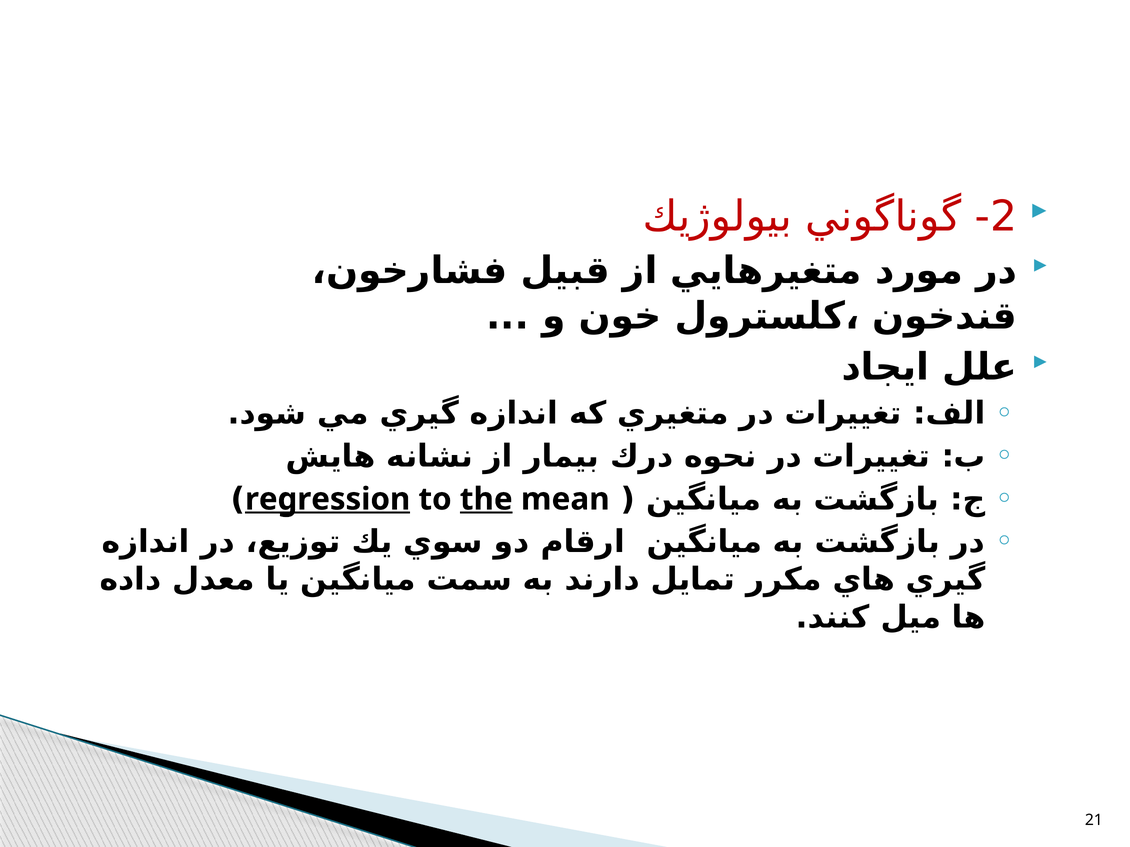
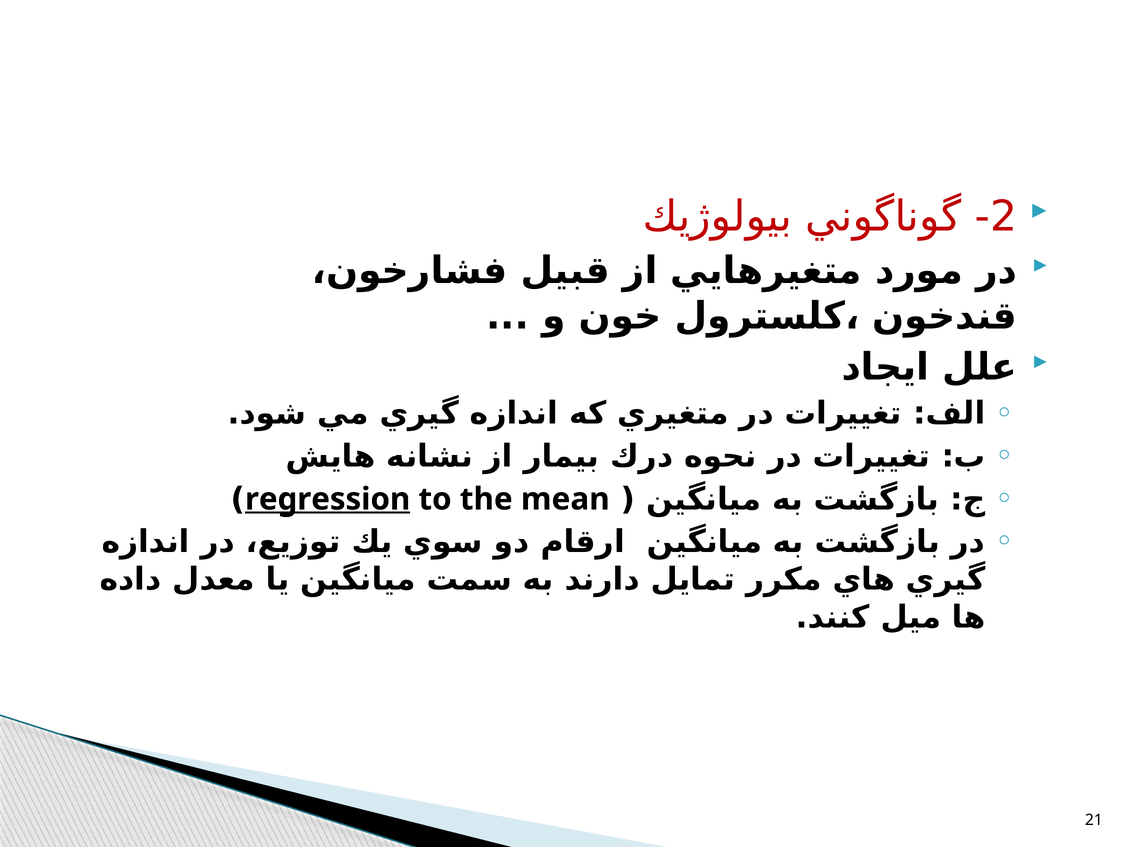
the underline: present -> none (486, 499)
